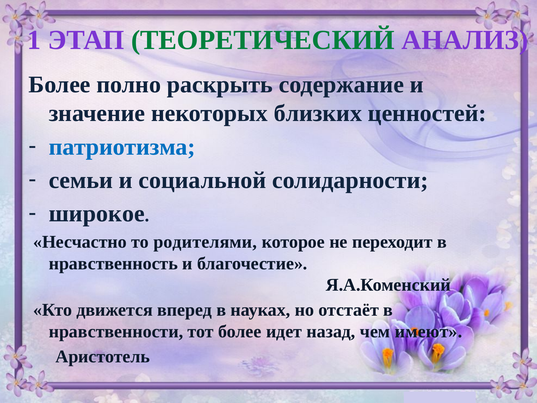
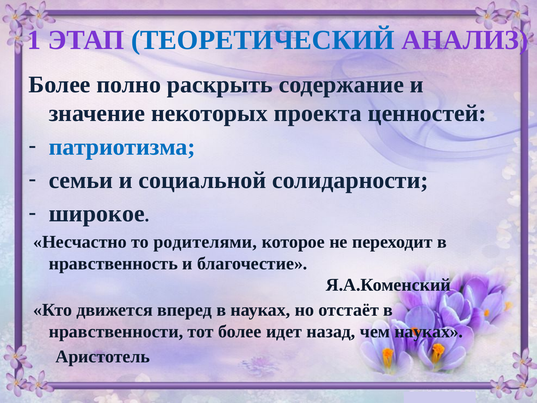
ТЕОРЕТИЧЕСКИЙ colour: green -> blue (263, 40)
близких: близких -> проекта (318, 113)
чем имеют: имеют -> науках (429, 331)
